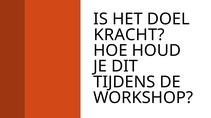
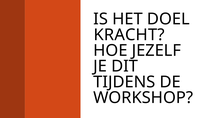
HOUD: HOUD -> JEZELF (156, 51)
